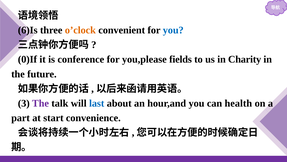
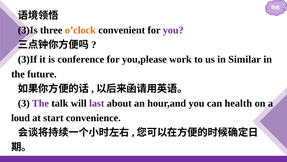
6)Is: 6)Is -> 3)Is (28, 30)
you colour: blue -> purple (173, 30)
0)If: 0)If -> 3)If (27, 59)
fields: fields -> work (180, 59)
Charity: Charity -> Similar (245, 59)
last colour: blue -> purple (97, 103)
part: part -> loud (21, 118)
